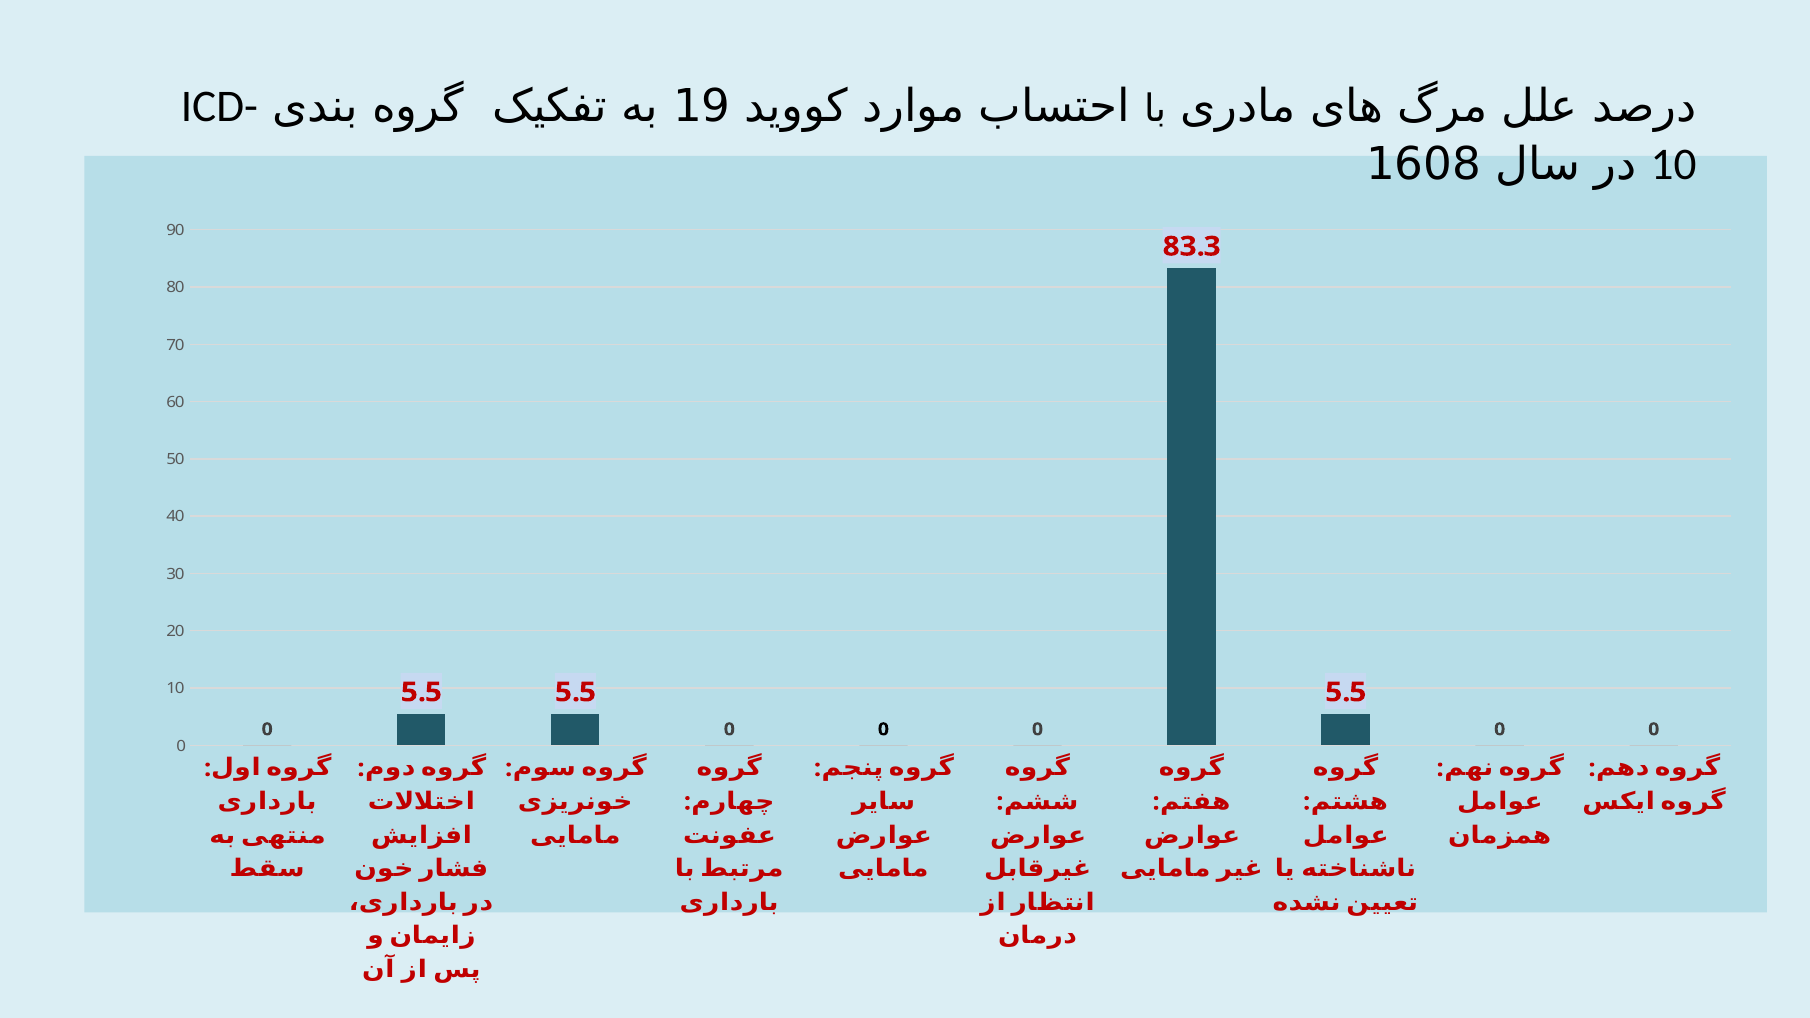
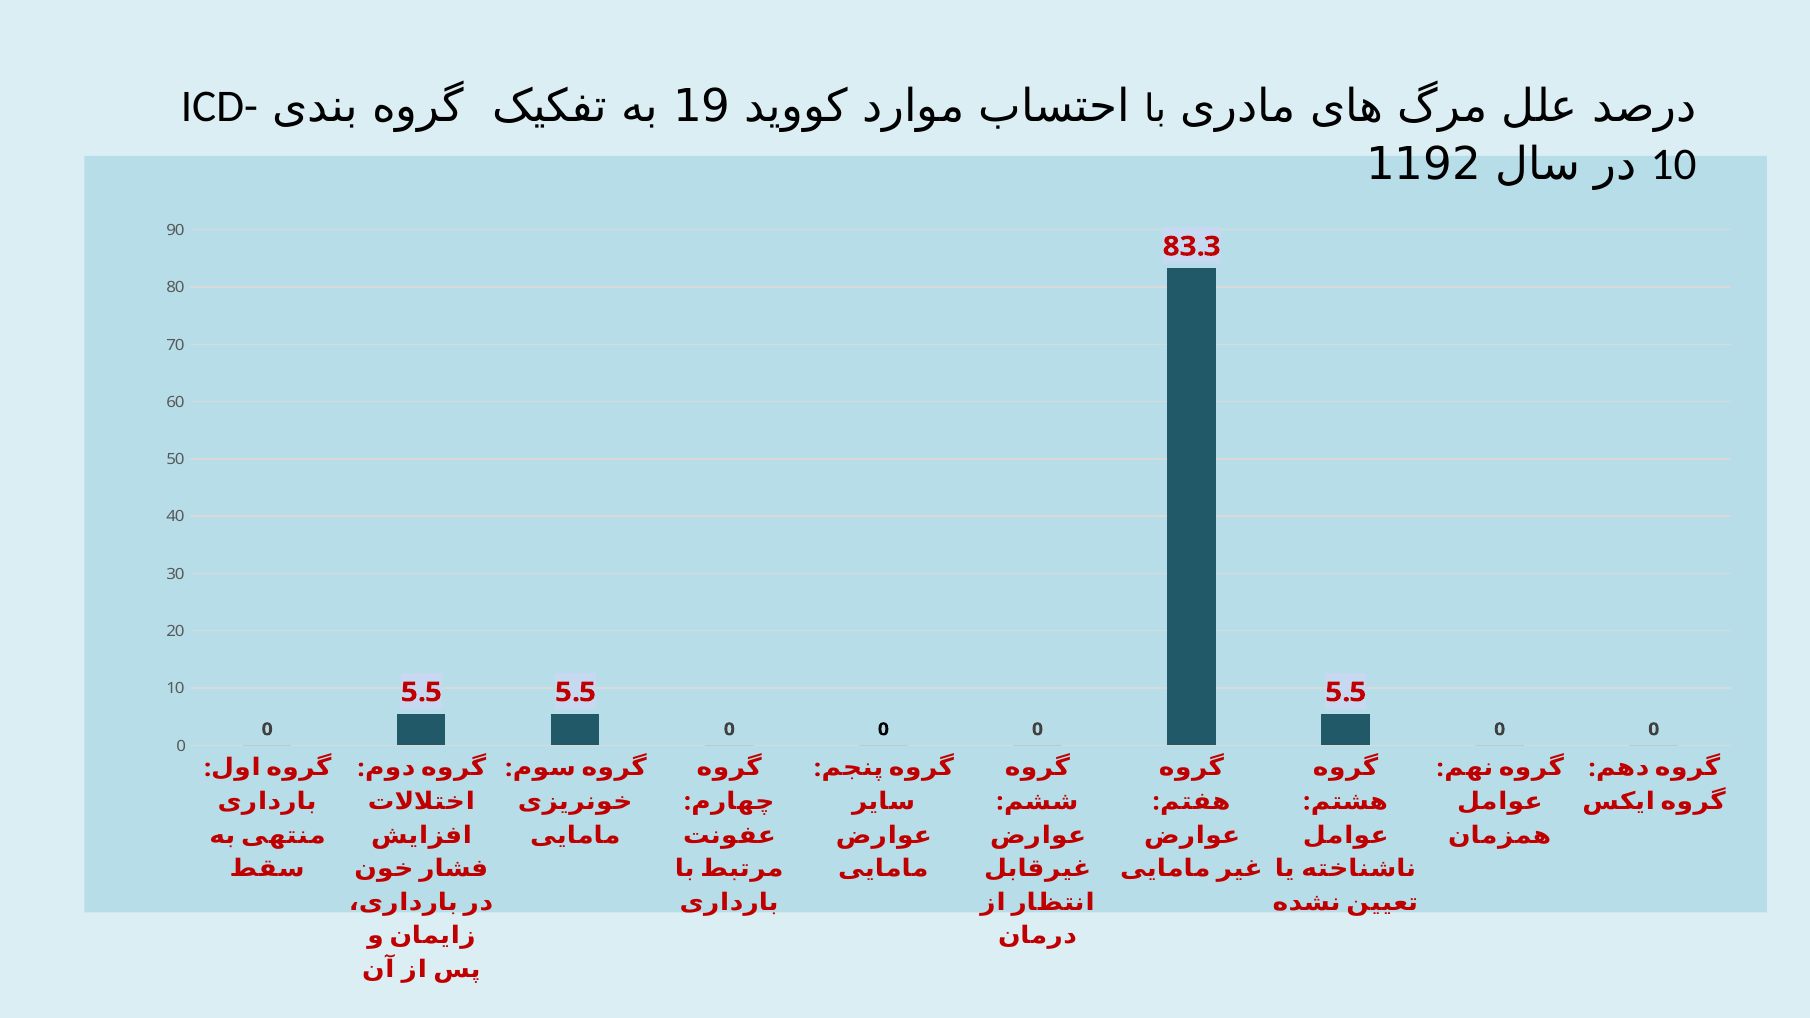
1608: 1608 -> 1192 (1424, 165)
